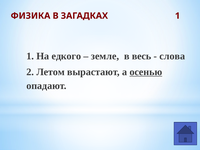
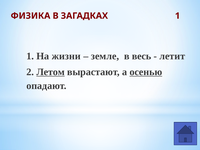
едкого: едкого -> жизни (66, 56)
слова: слова -> летит (172, 56)
Летом underline: none -> present (51, 72)
